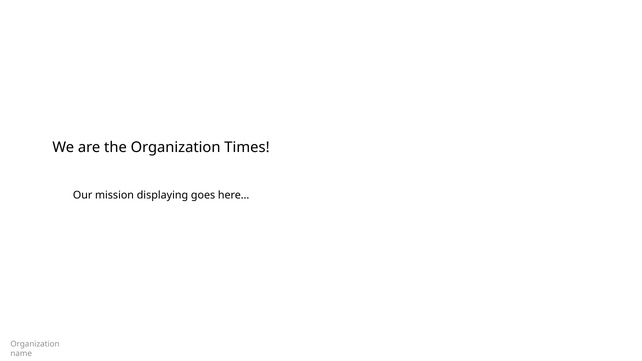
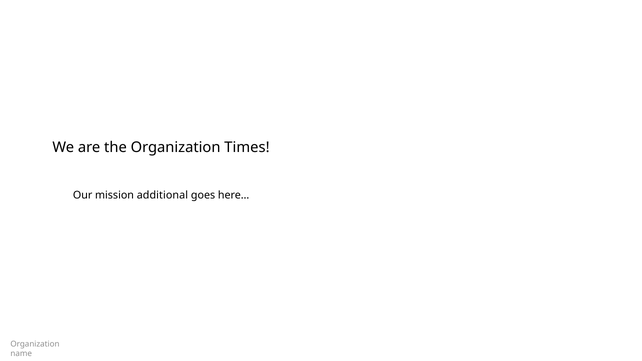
displaying: displaying -> additional (162, 195)
